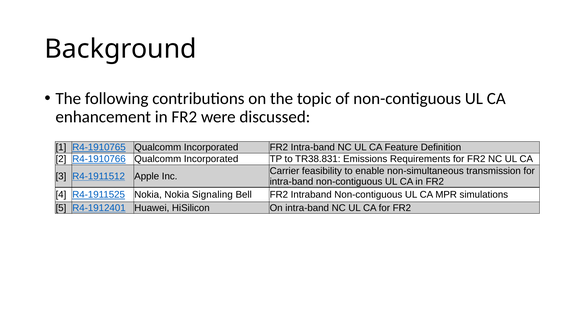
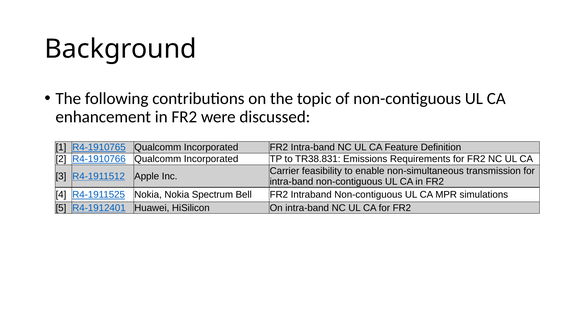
Signaling: Signaling -> Spectrum (212, 195)
